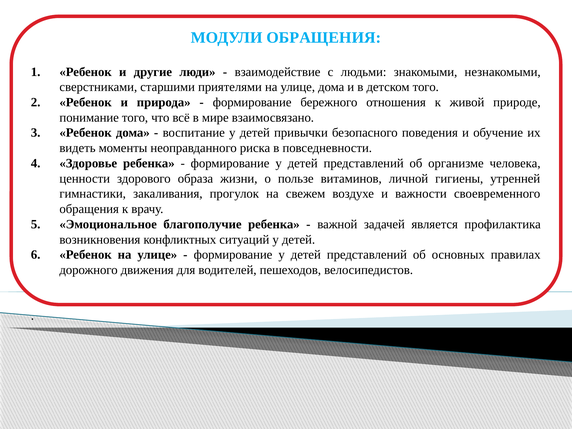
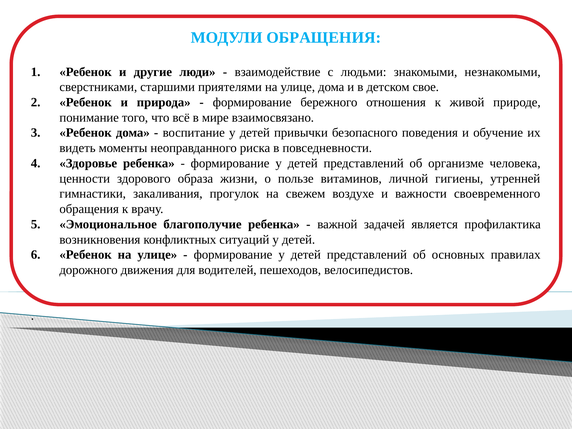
детском того: того -> свое (426, 87)
